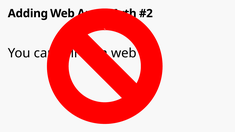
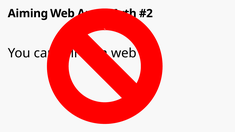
Adding: Adding -> Aiming (28, 13)
